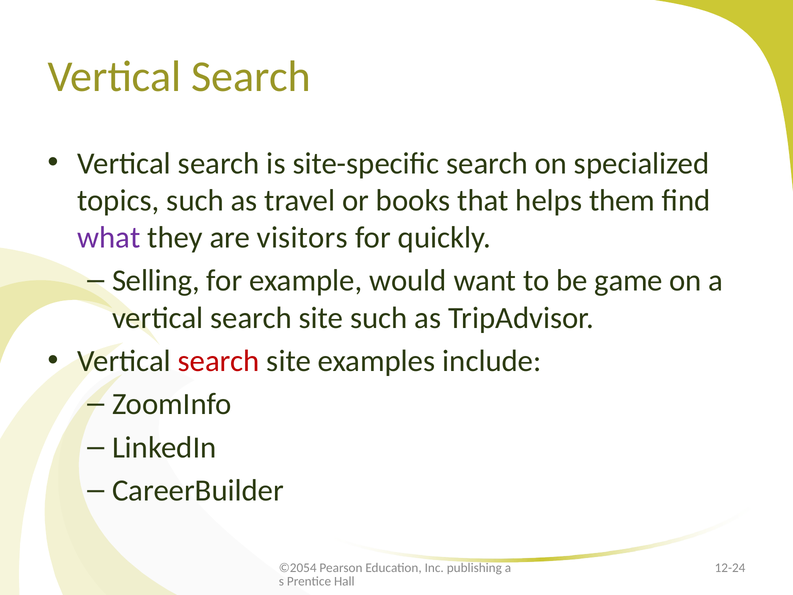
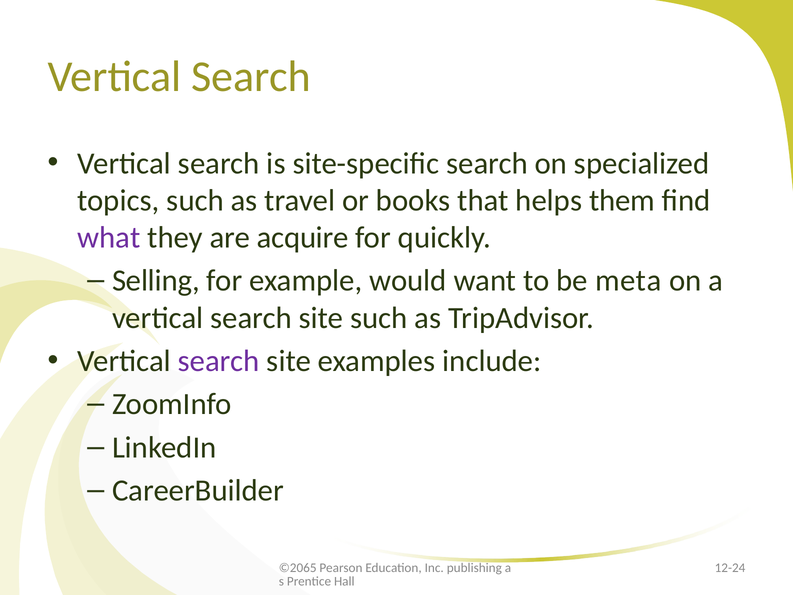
visitors: visitors -> acquire (303, 237)
game: game -> meta (628, 281)
search colour: red -> purple (219, 361)
©2054: ©2054 -> ©2065 (298, 568)
